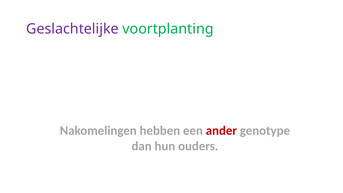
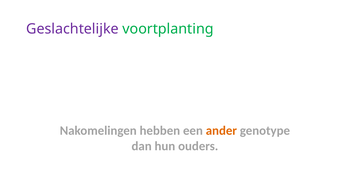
ander colour: red -> orange (221, 131)
